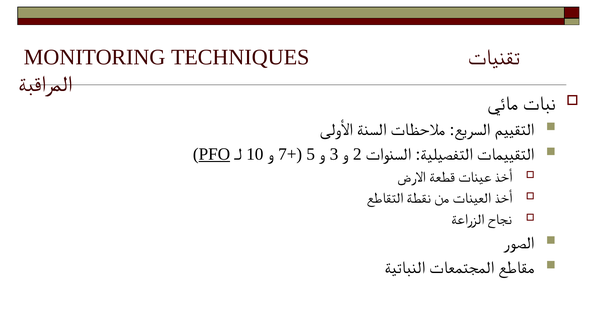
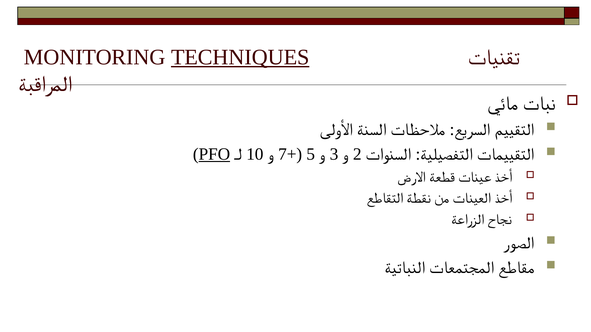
TECHNIQUES underline: none -> present (240, 57)
